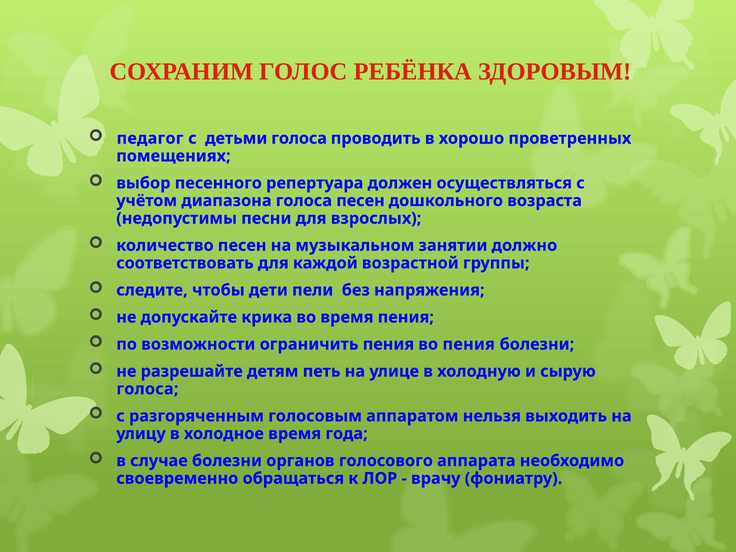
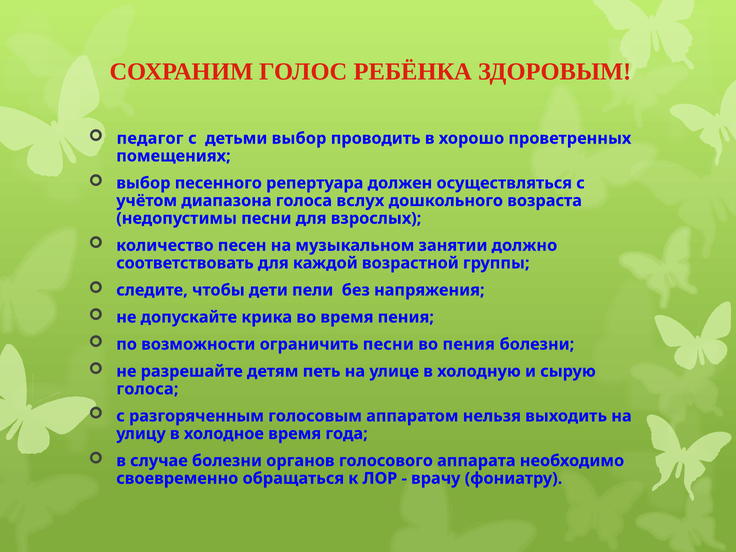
детьми голоса: голоса -> выбор (299, 138)
голоса песен: песен -> вслух (360, 201)
ограничить пения: пения -> песни (388, 344)
